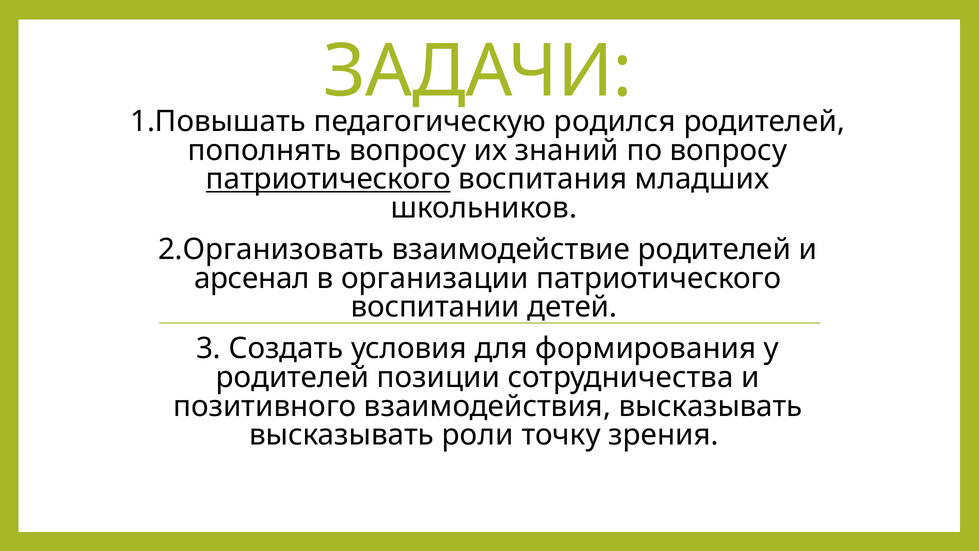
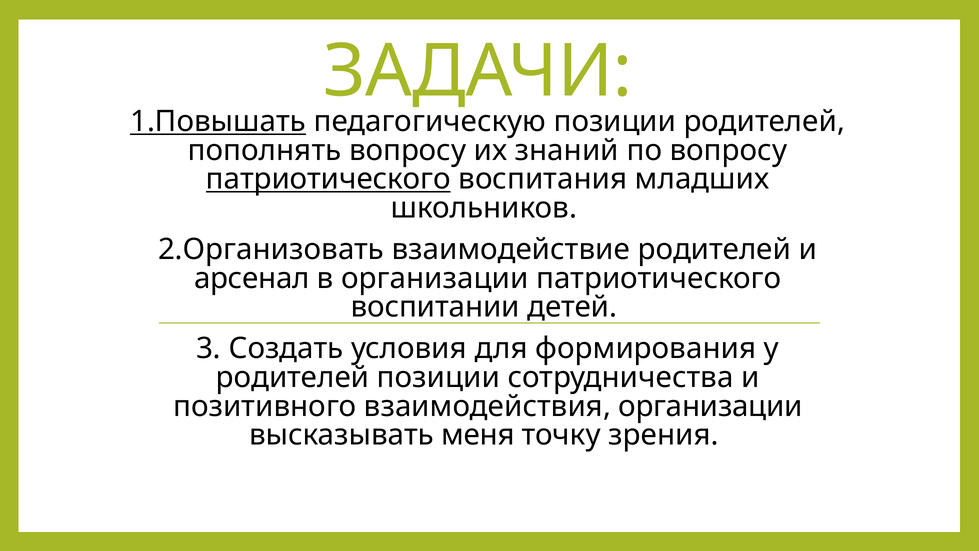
1.Повышать underline: none -> present (218, 122)
родился: родился -> позиции (615, 122)
взаимодействия высказывать: высказывать -> организации (710, 406)
роли: роли -> меня (478, 435)
